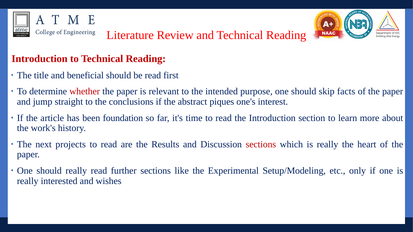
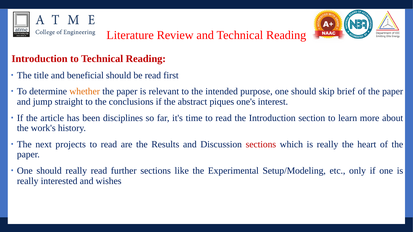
whether colour: red -> orange (85, 92)
facts: facts -> brief (346, 92)
foundation: foundation -> disciplines (123, 118)
